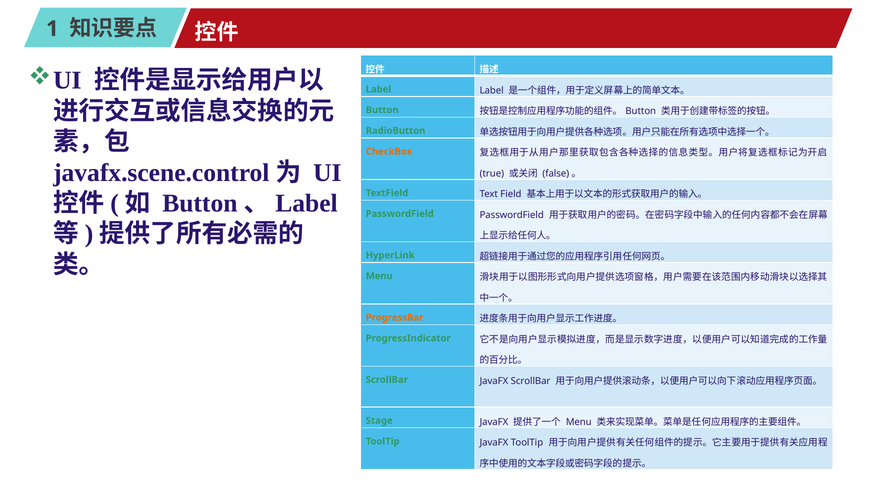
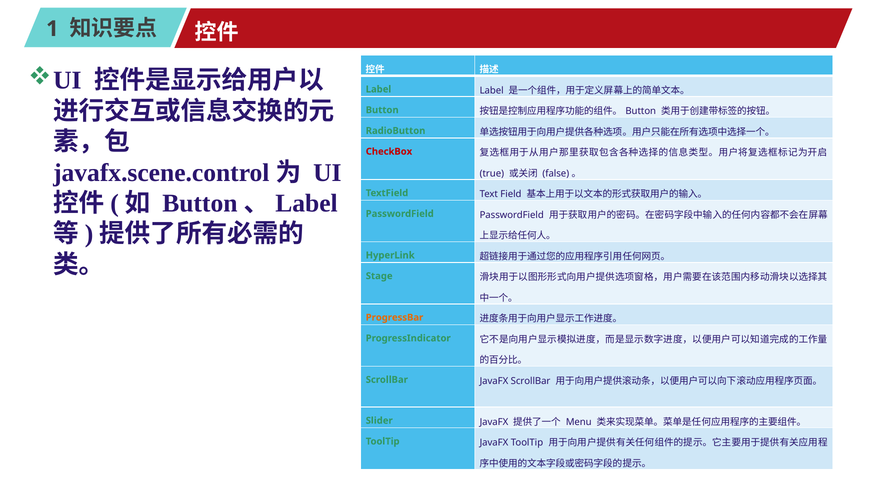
CheckBox colour: orange -> red (389, 152)
Menu: Menu -> Stage (379, 276)
Stage: Stage -> Slider (379, 421)
